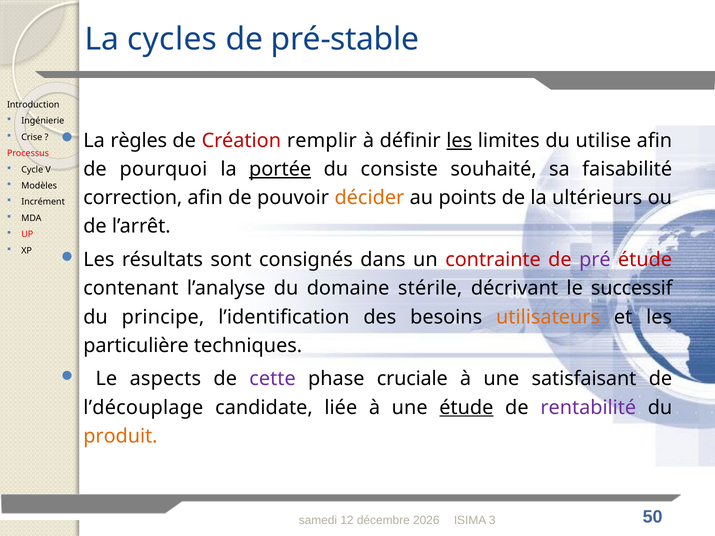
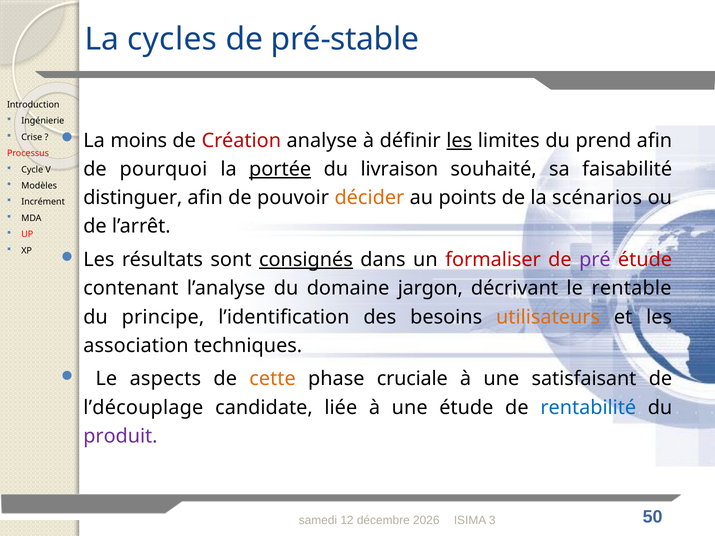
règles: règles -> moins (139, 141)
remplir: remplir -> analyse (322, 141)
utilise: utilise -> prend (603, 141)
consiste: consiste -> livraison (399, 169)
correction: correction -> distinguer (133, 198)
ultérieurs: ultérieurs -> scénarios (597, 198)
consignés underline: none -> present (306, 260)
contrainte: contrainte -> formaliser (493, 260)
stérile: stérile -> jargon (430, 289)
successif: successif -> rentable (632, 289)
particulière: particulière -> association (136, 346)
cette colour: purple -> orange (273, 379)
étude underline: present -> none (466, 408)
rentabilité colour: purple -> blue (588, 408)
produit colour: orange -> purple (120, 436)
